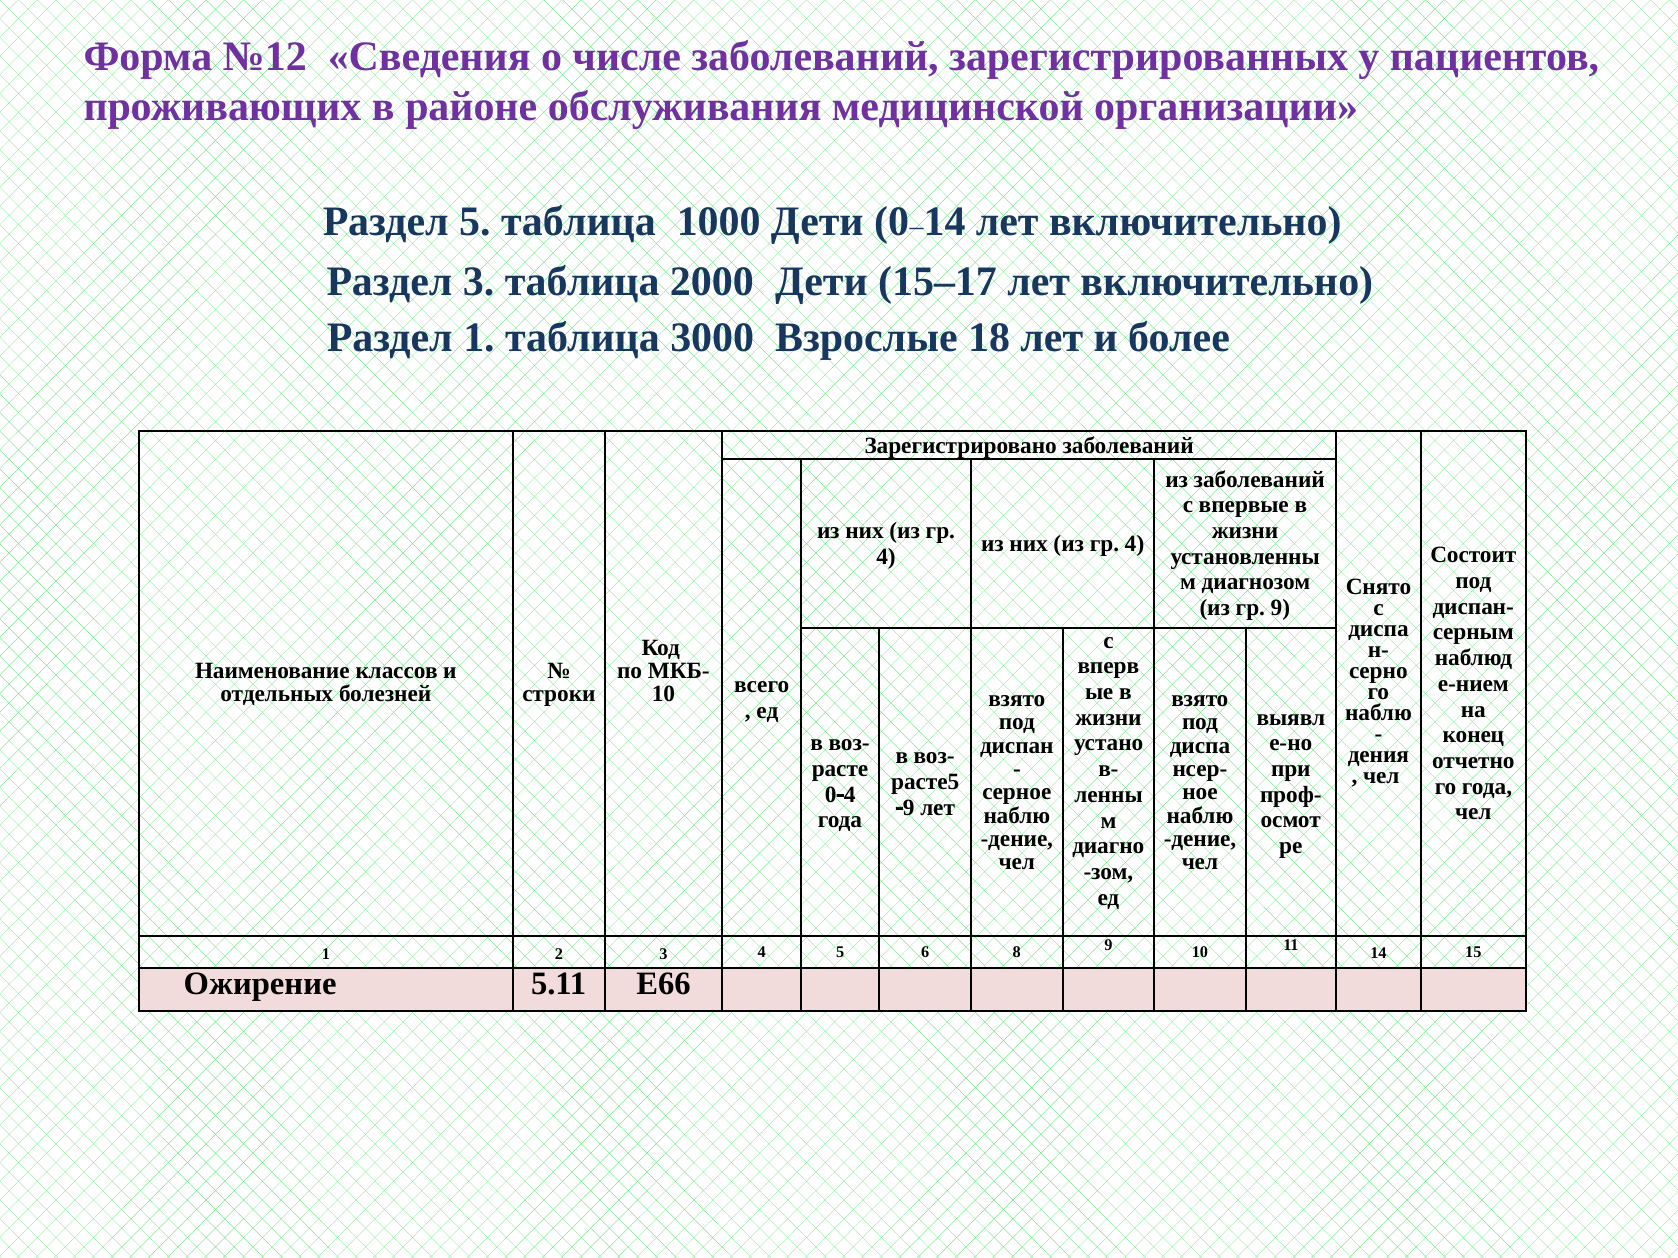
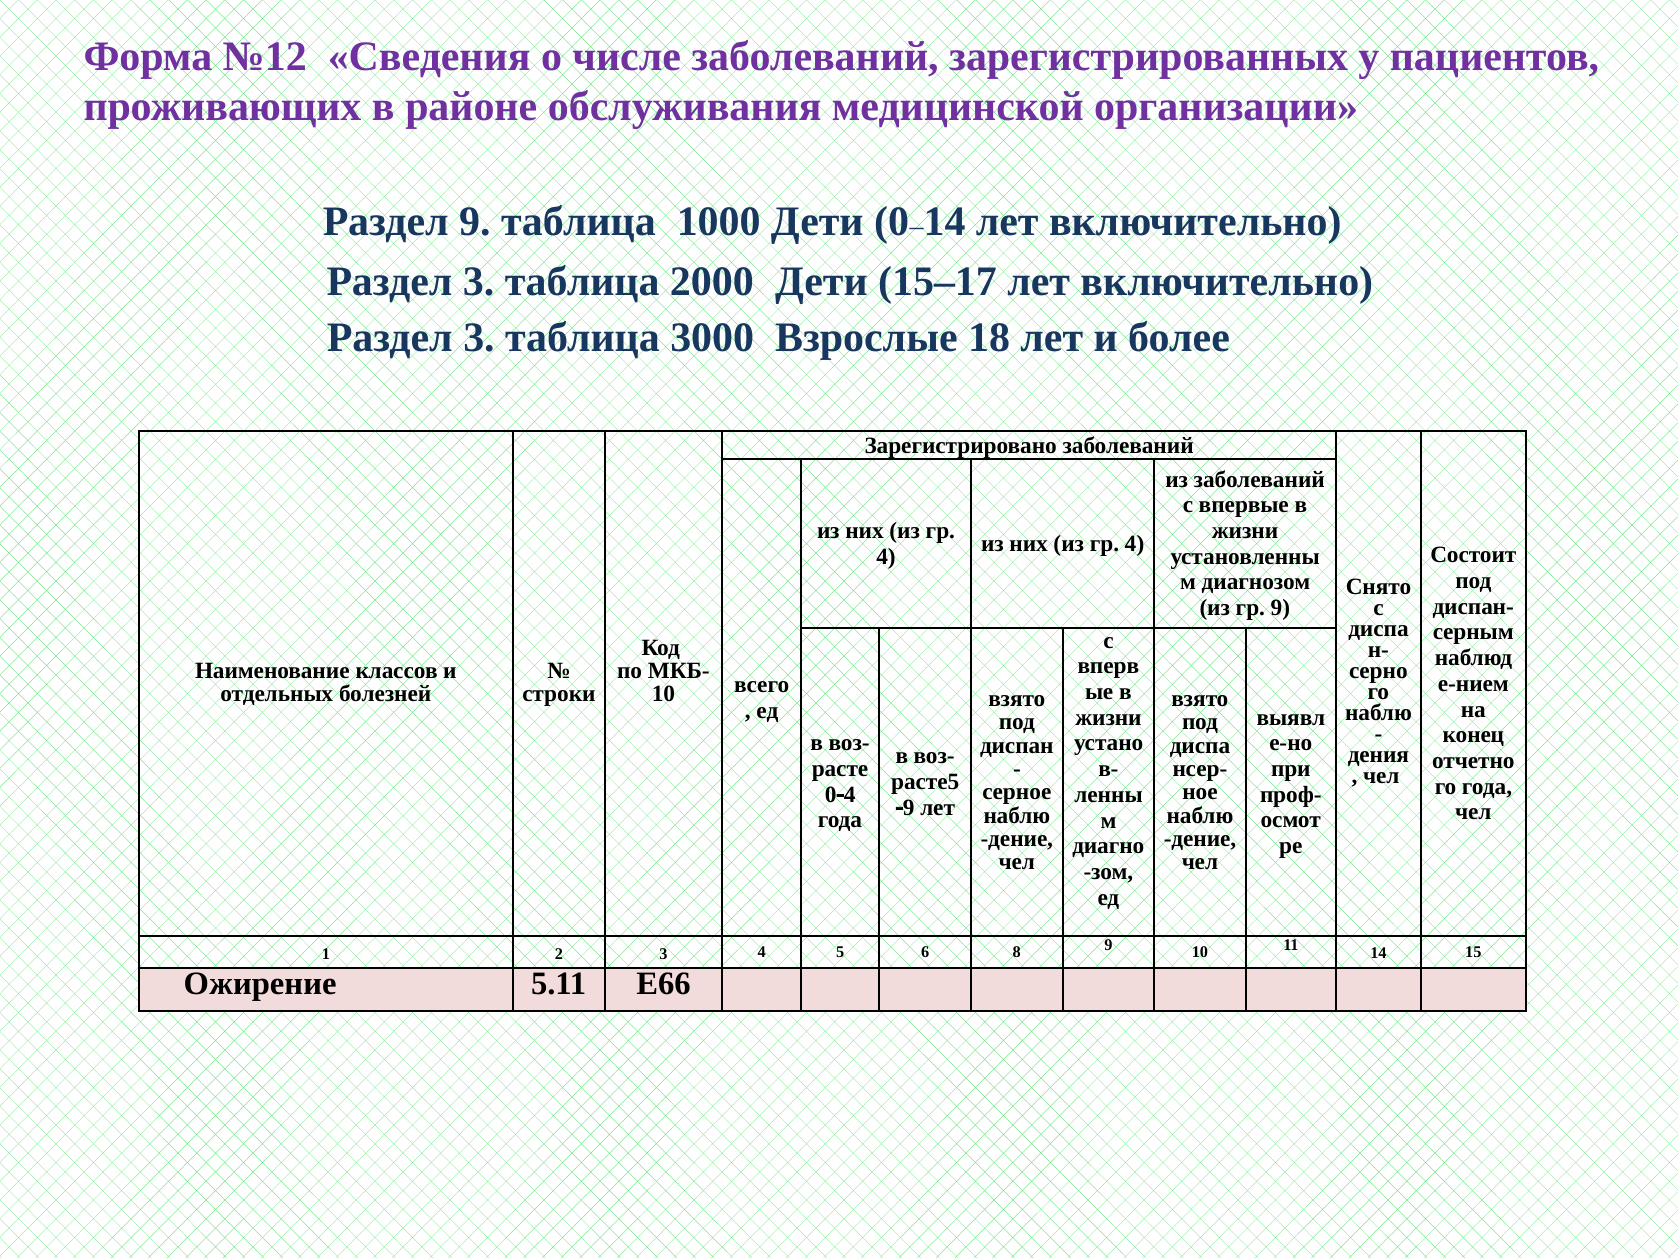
Раздел 5: 5 -> 9 (475, 222)
1: 1 -> 3 (479, 337)
